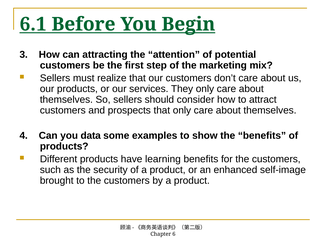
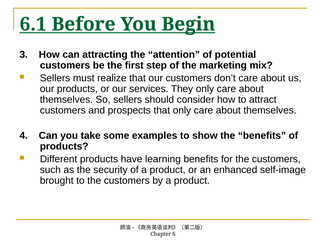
data: data -> take (91, 136)
